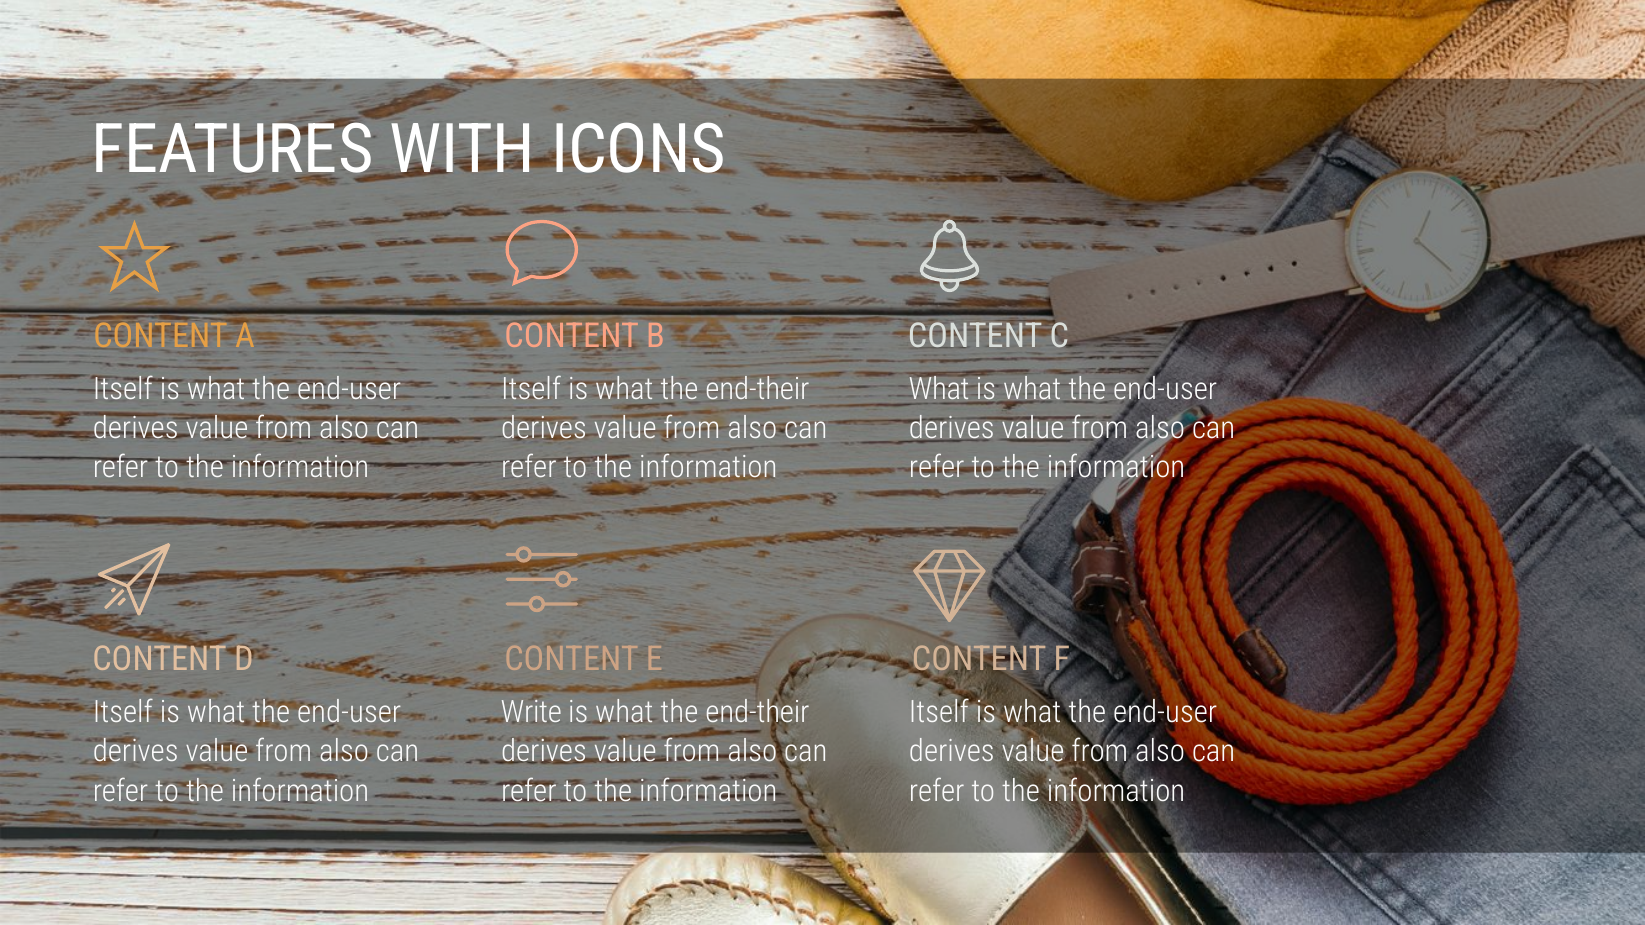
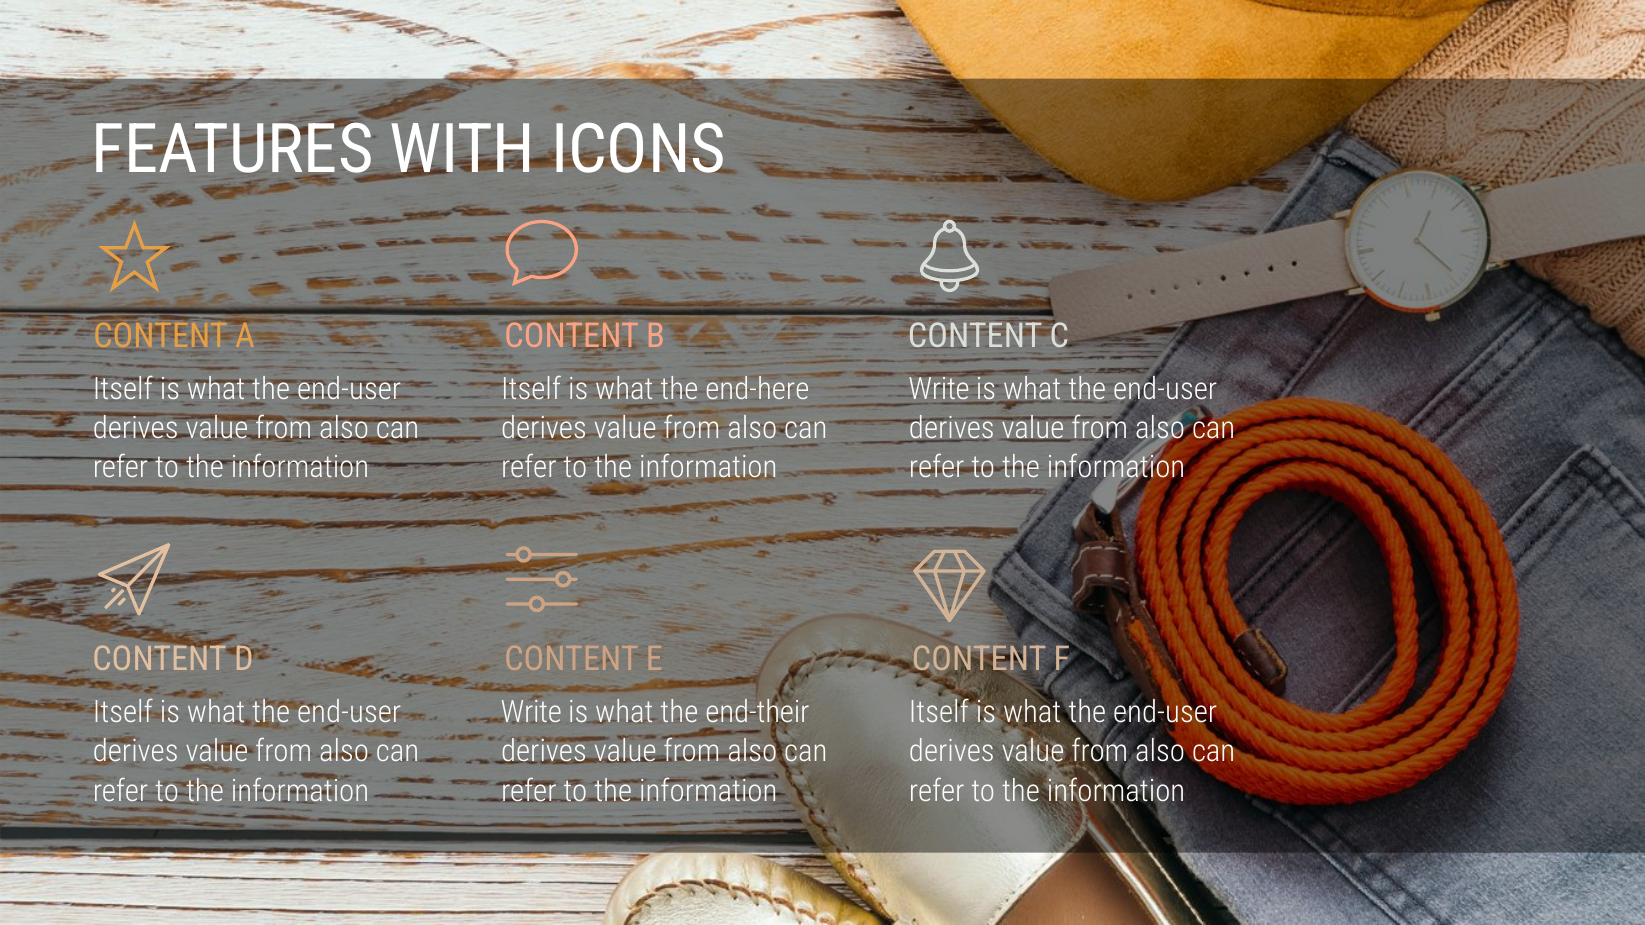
end-their: end-their -> end-here (757, 389)
What: What -> Write (939, 389)
